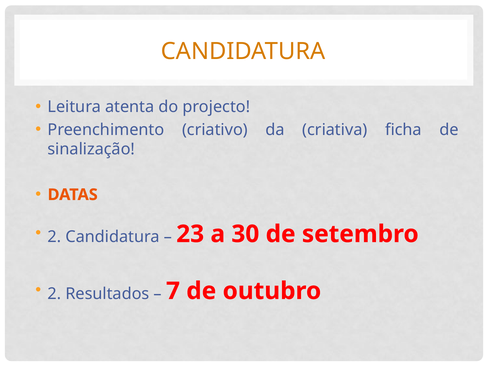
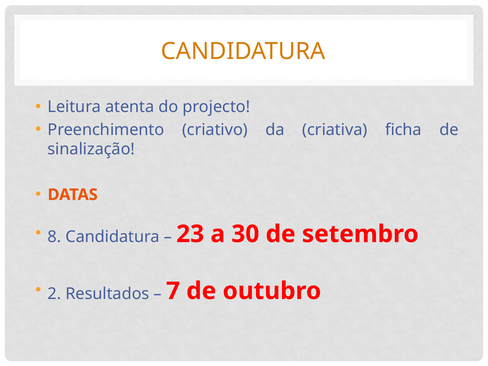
2: 2 -> 8 (54, 237)
